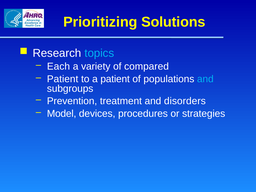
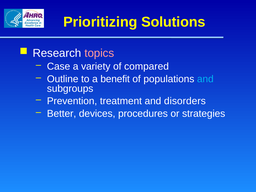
topics colour: light blue -> pink (99, 53)
Each: Each -> Case (59, 66)
Patient: Patient -> Outline (63, 79)
a patient: patient -> benefit (115, 79)
Model: Model -> Better (62, 114)
